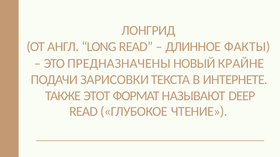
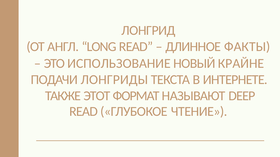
ПРЕДНАЗНАЧЕНЫ: ПРЕДНАЗНАЧЕНЫ -> ИСПОЛЬЗОВАНИЕ (119, 64)
ЗАРИСОВКИ: ЗАРИСОВКИ -> ЛОНГРИДЫ (114, 80)
